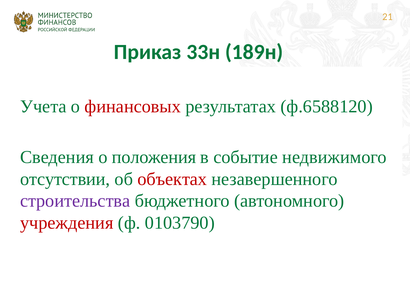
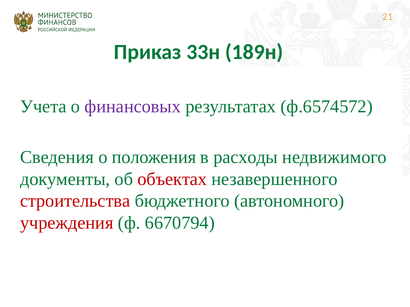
финансовых colour: red -> purple (133, 107)
ф.6588120: ф.6588120 -> ф.6574572 (327, 107)
событие: событие -> расходы (246, 158)
отсутствии: отсутствии -> документы (65, 179)
строительства colour: purple -> red (75, 201)
0103790: 0103790 -> 6670794 (180, 223)
